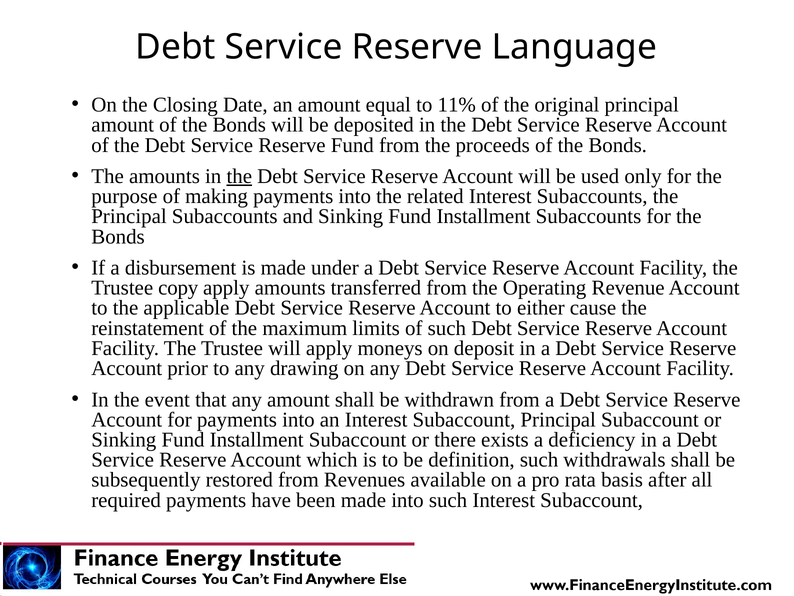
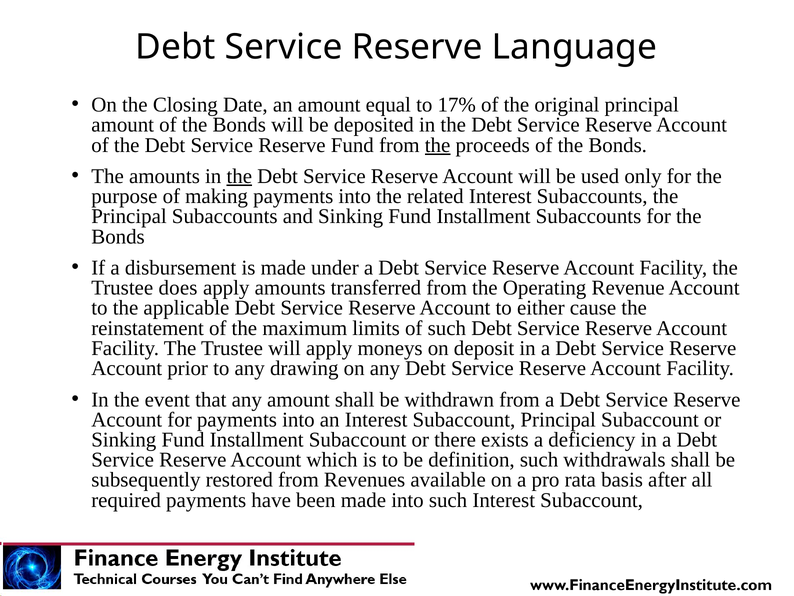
11%: 11% -> 17% (457, 105)
the underline: none -> present (438, 145)
copy: copy -> does (178, 288)
